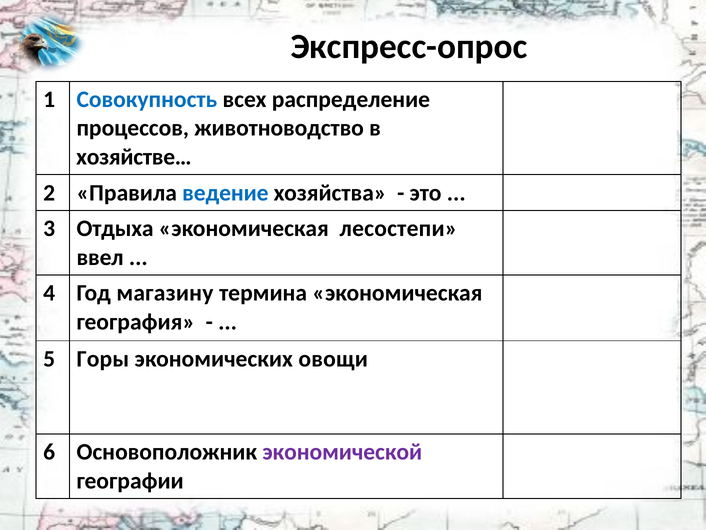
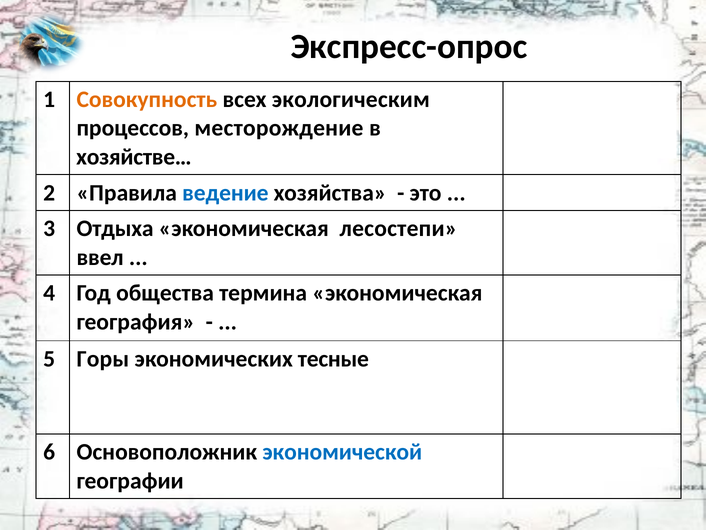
Совокупность colour: blue -> orange (147, 99)
распределение: распределение -> экологическим (351, 99)
животноводство: животноводство -> месторождение (279, 128)
магазину: магазину -> общества (165, 293)
овощи: овощи -> тесные (333, 358)
экономической colour: purple -> blue (342, 452)
